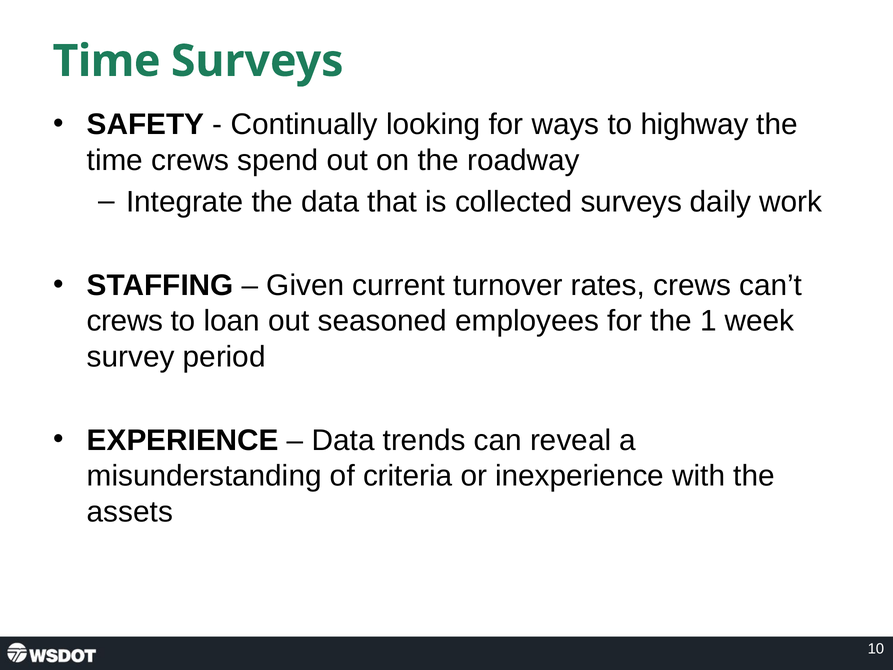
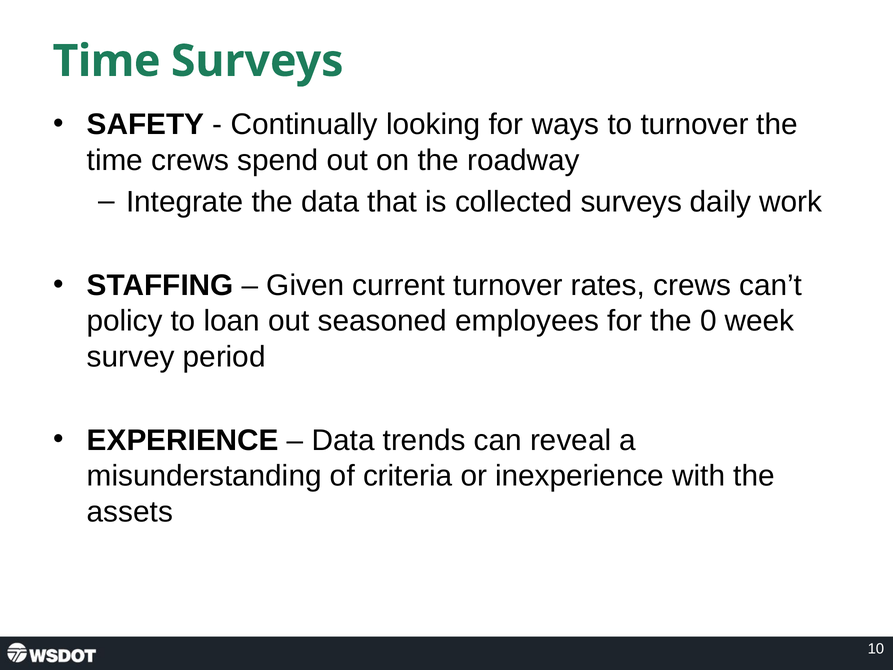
to highway: highway -> turnover (695, 125)
crews: crews -> policy (125, 321)
1: 1 -> 0 (708, 321)
